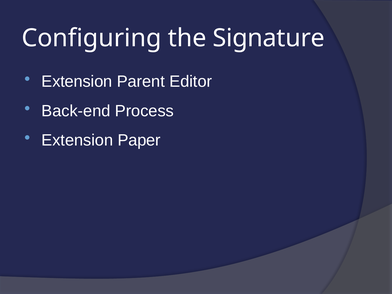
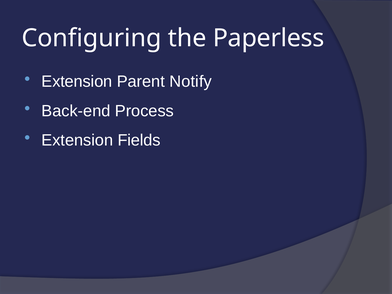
Signature: Signature -> Paperless (269, 38)
Editor: Editor -> Notify (191, 81)
Paper: Paper -> Fields (139, 140)
